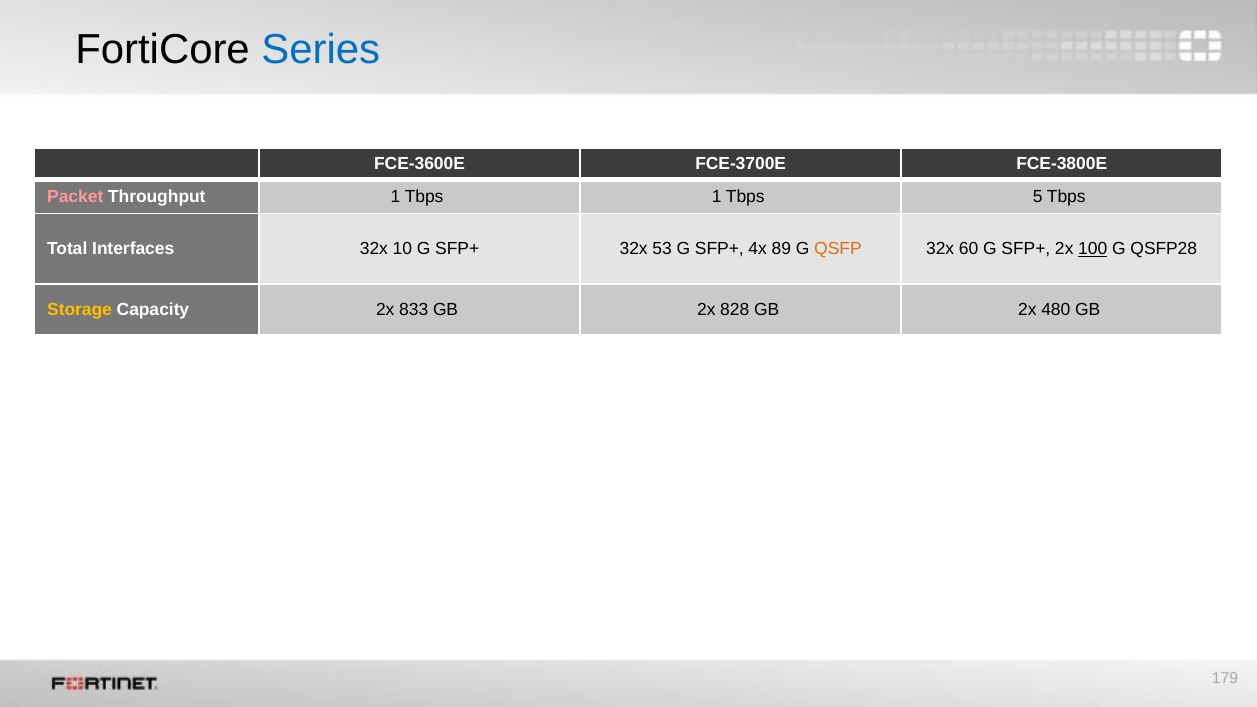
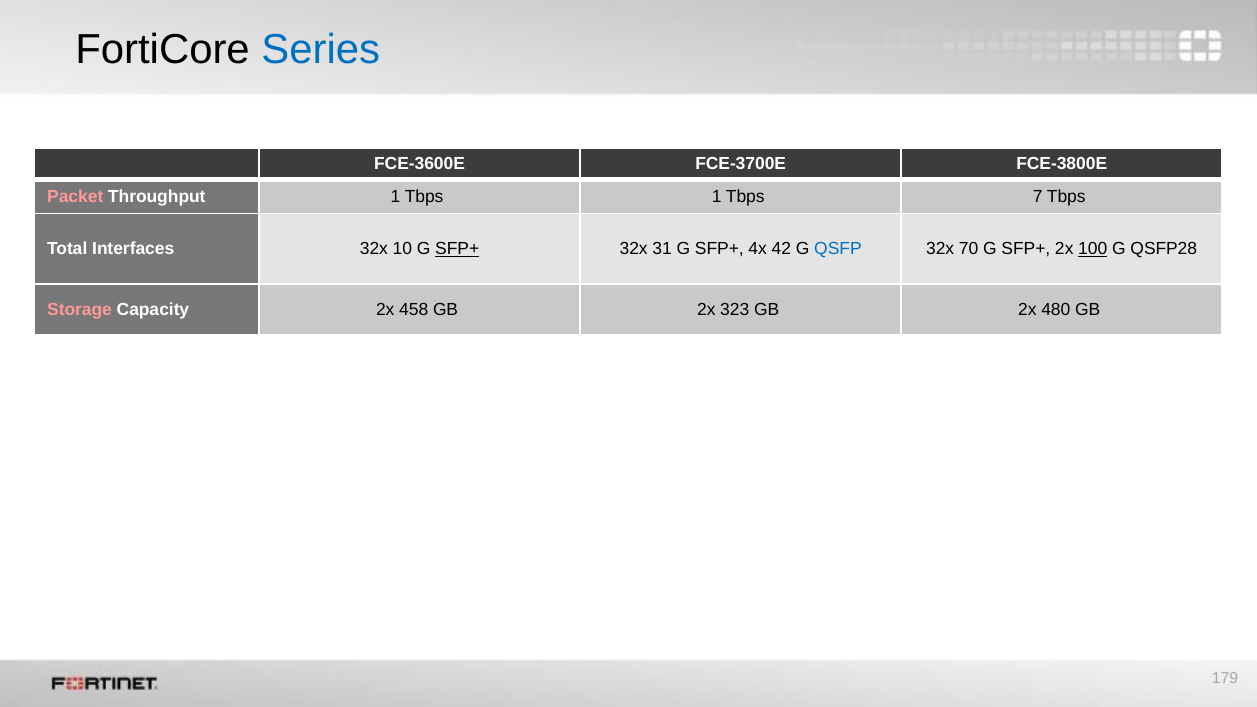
5: 5 -> 7 (1038, 197)
SFP+ underline: none -> present (457, 249)
53: 53 -> 31 (662, 249)
89: 89 -> 42 (781, 249)
QSFP colour: orange -> blue (838, 249)
60: 60 -> 70 (969, 249)
Storage colour: yellow -> pink (80, 309)
833: 833 -> 458 (414, 309)
828: 828 -> 323 (735, 309)
